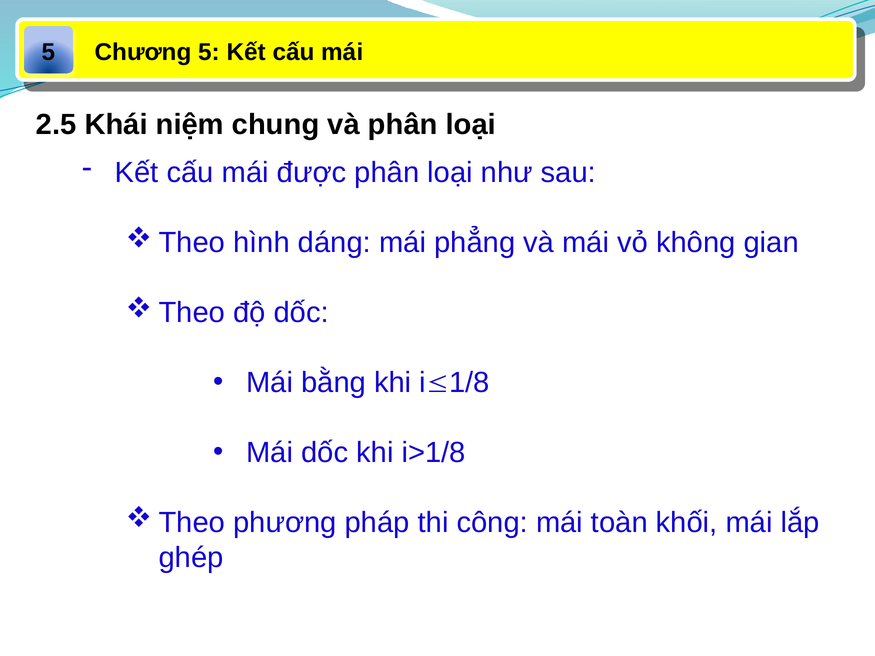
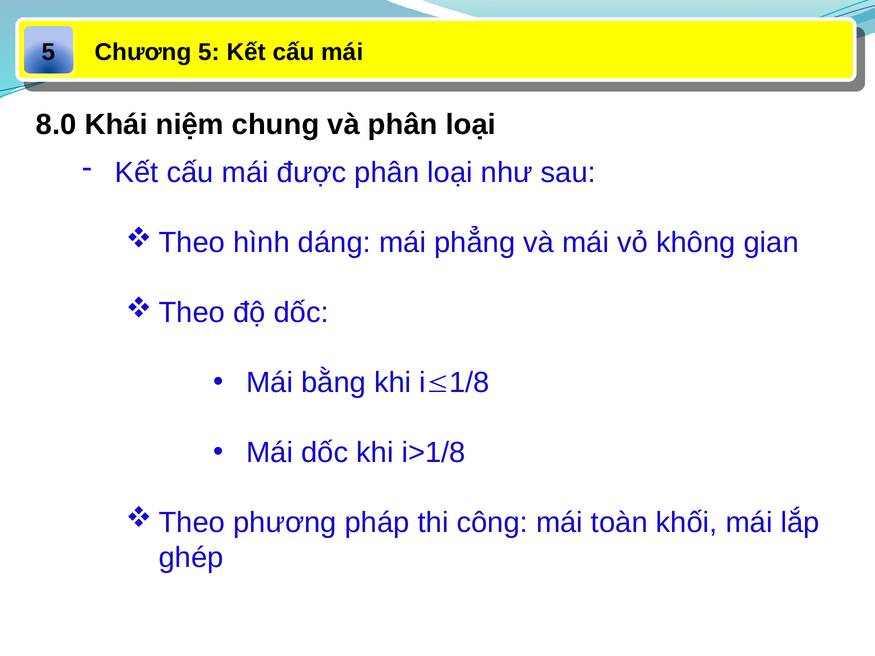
2.5: 2.5 -> 8.0 (56, 125)
